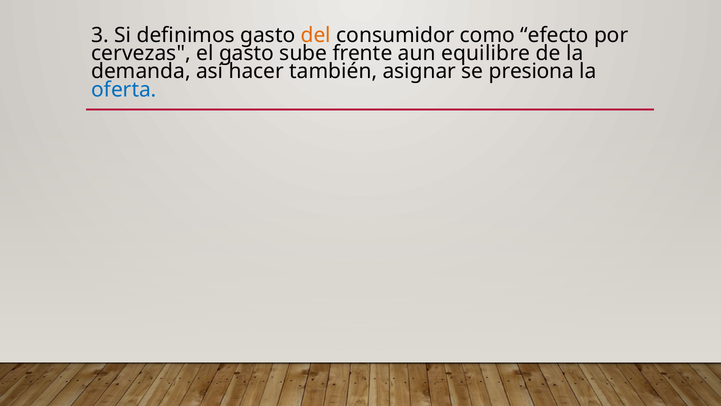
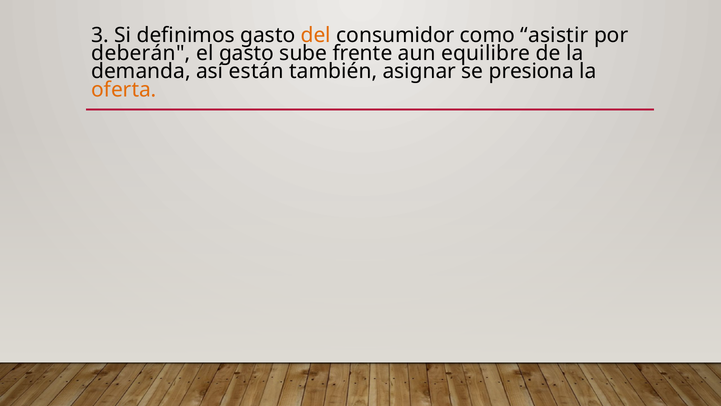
efecto: efecto -> asistir (554, 35)
cervezas: cervezas -> deberán (141, 53)
hacer: hacer -> están (256, 71)
oferta colour: blue -> orange (124, 90)
